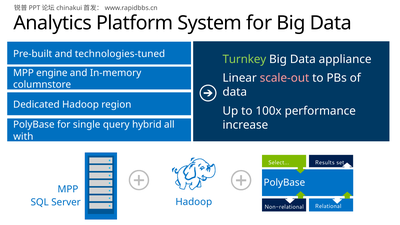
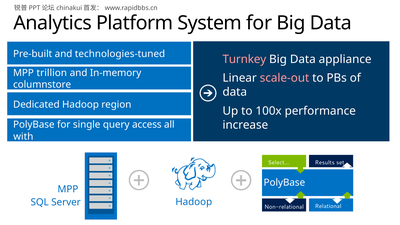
Turnkey colour: light green -> pink (244, 59)
engine: engine -> trillion (52, 73)
hybrid: hybrid -> access (147, 125)
